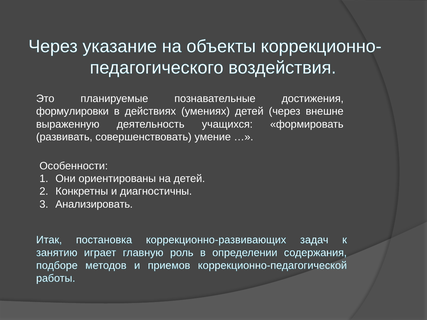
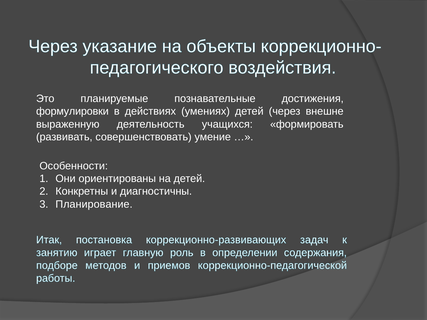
Анализировать: Анализировать -> Планирование (94, 204)
